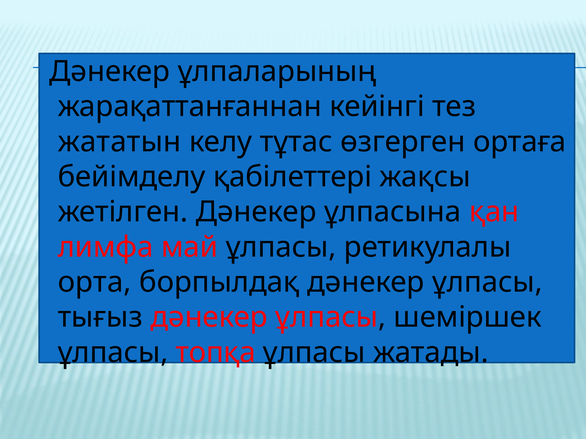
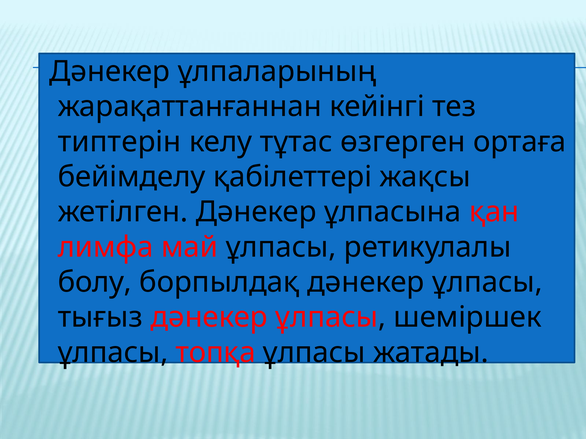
жататын: жататын -> типтерін (120, 142)
орта: орта -> болу (95, 282)
